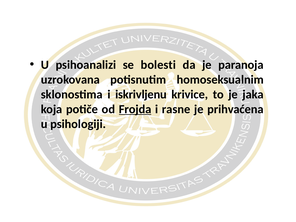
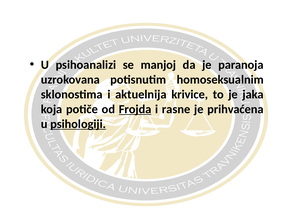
bolesti: bolesti -> manjoj (158, 65)
iskrivljenu: iskrivljenu -> aktuelnija (141, 94)
psihologiji underline: none -> present (78, 124)
